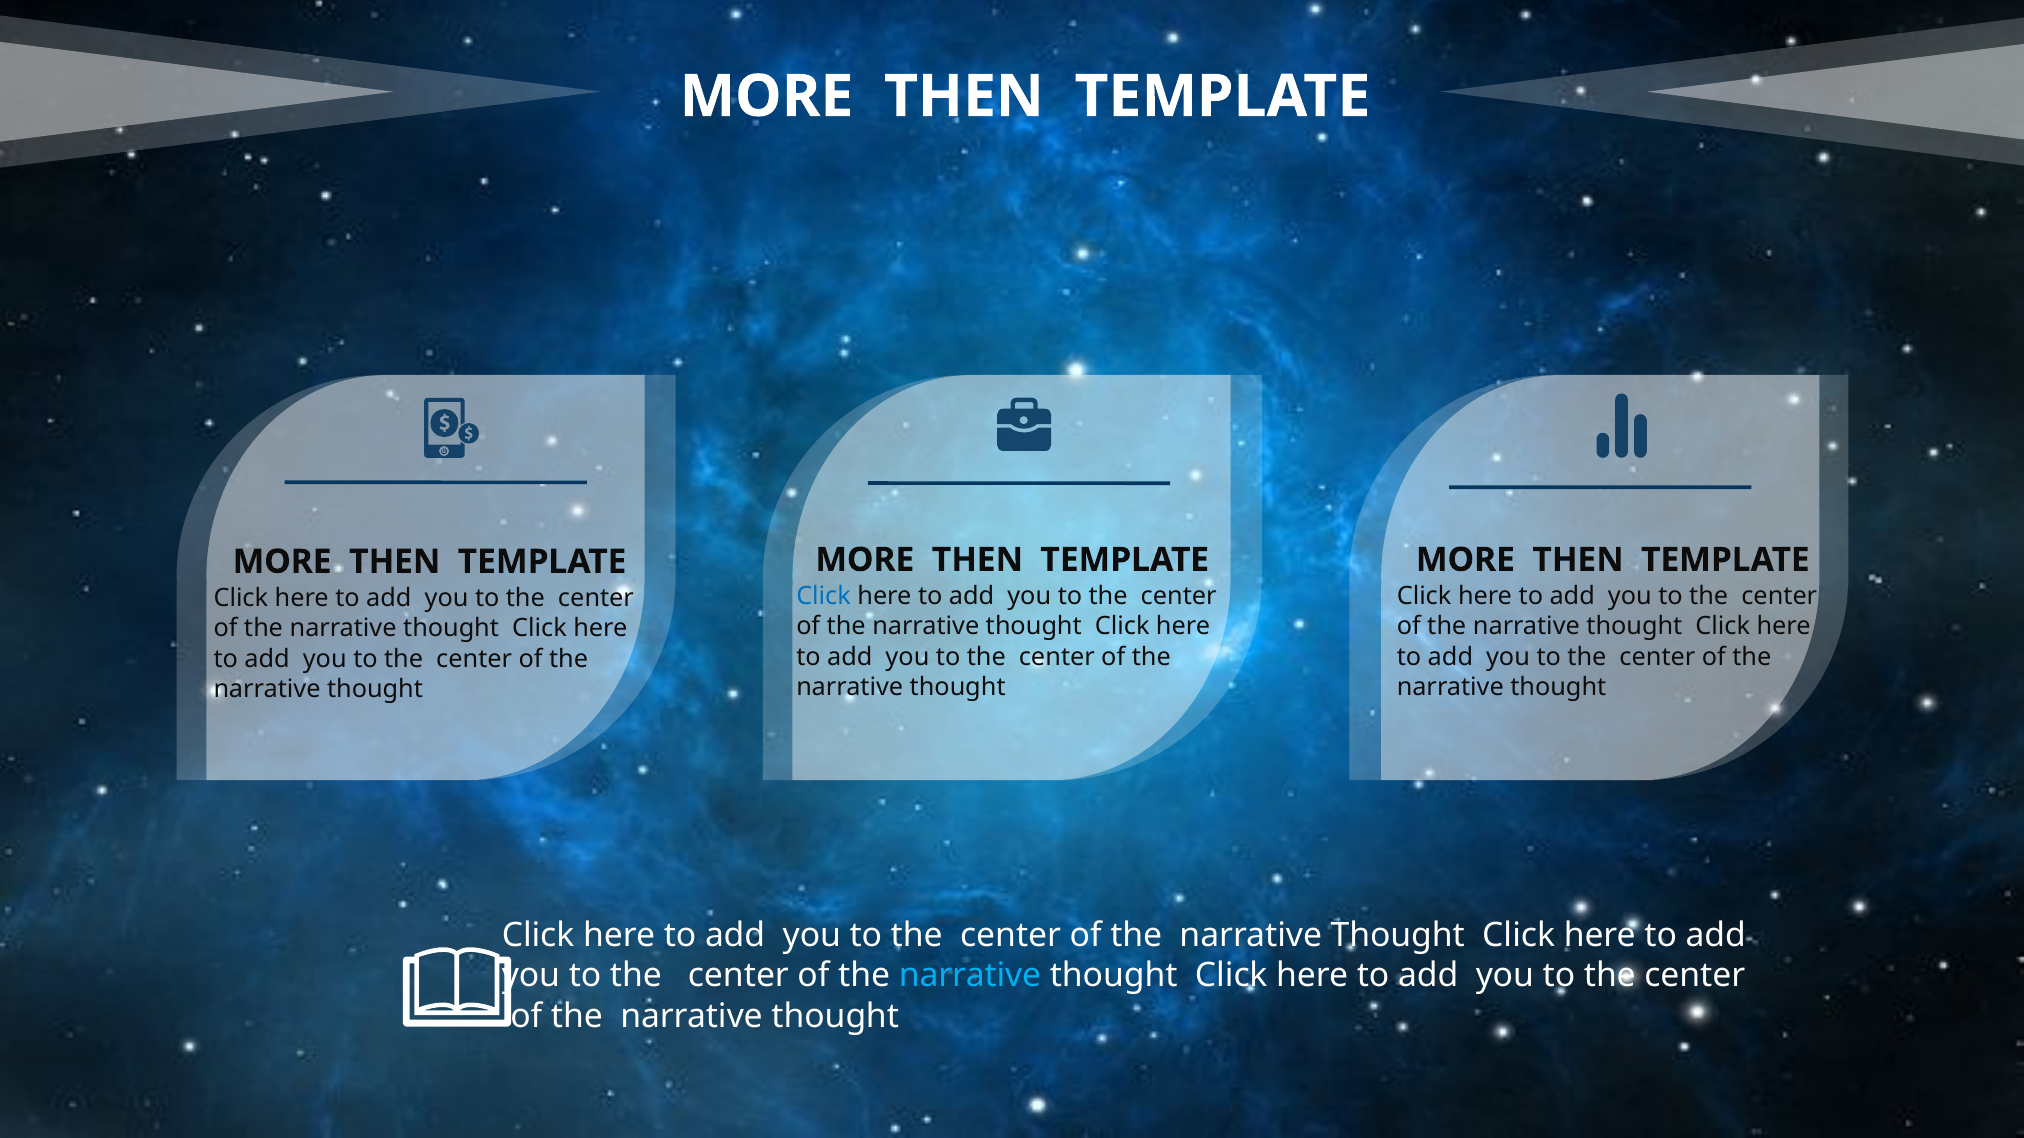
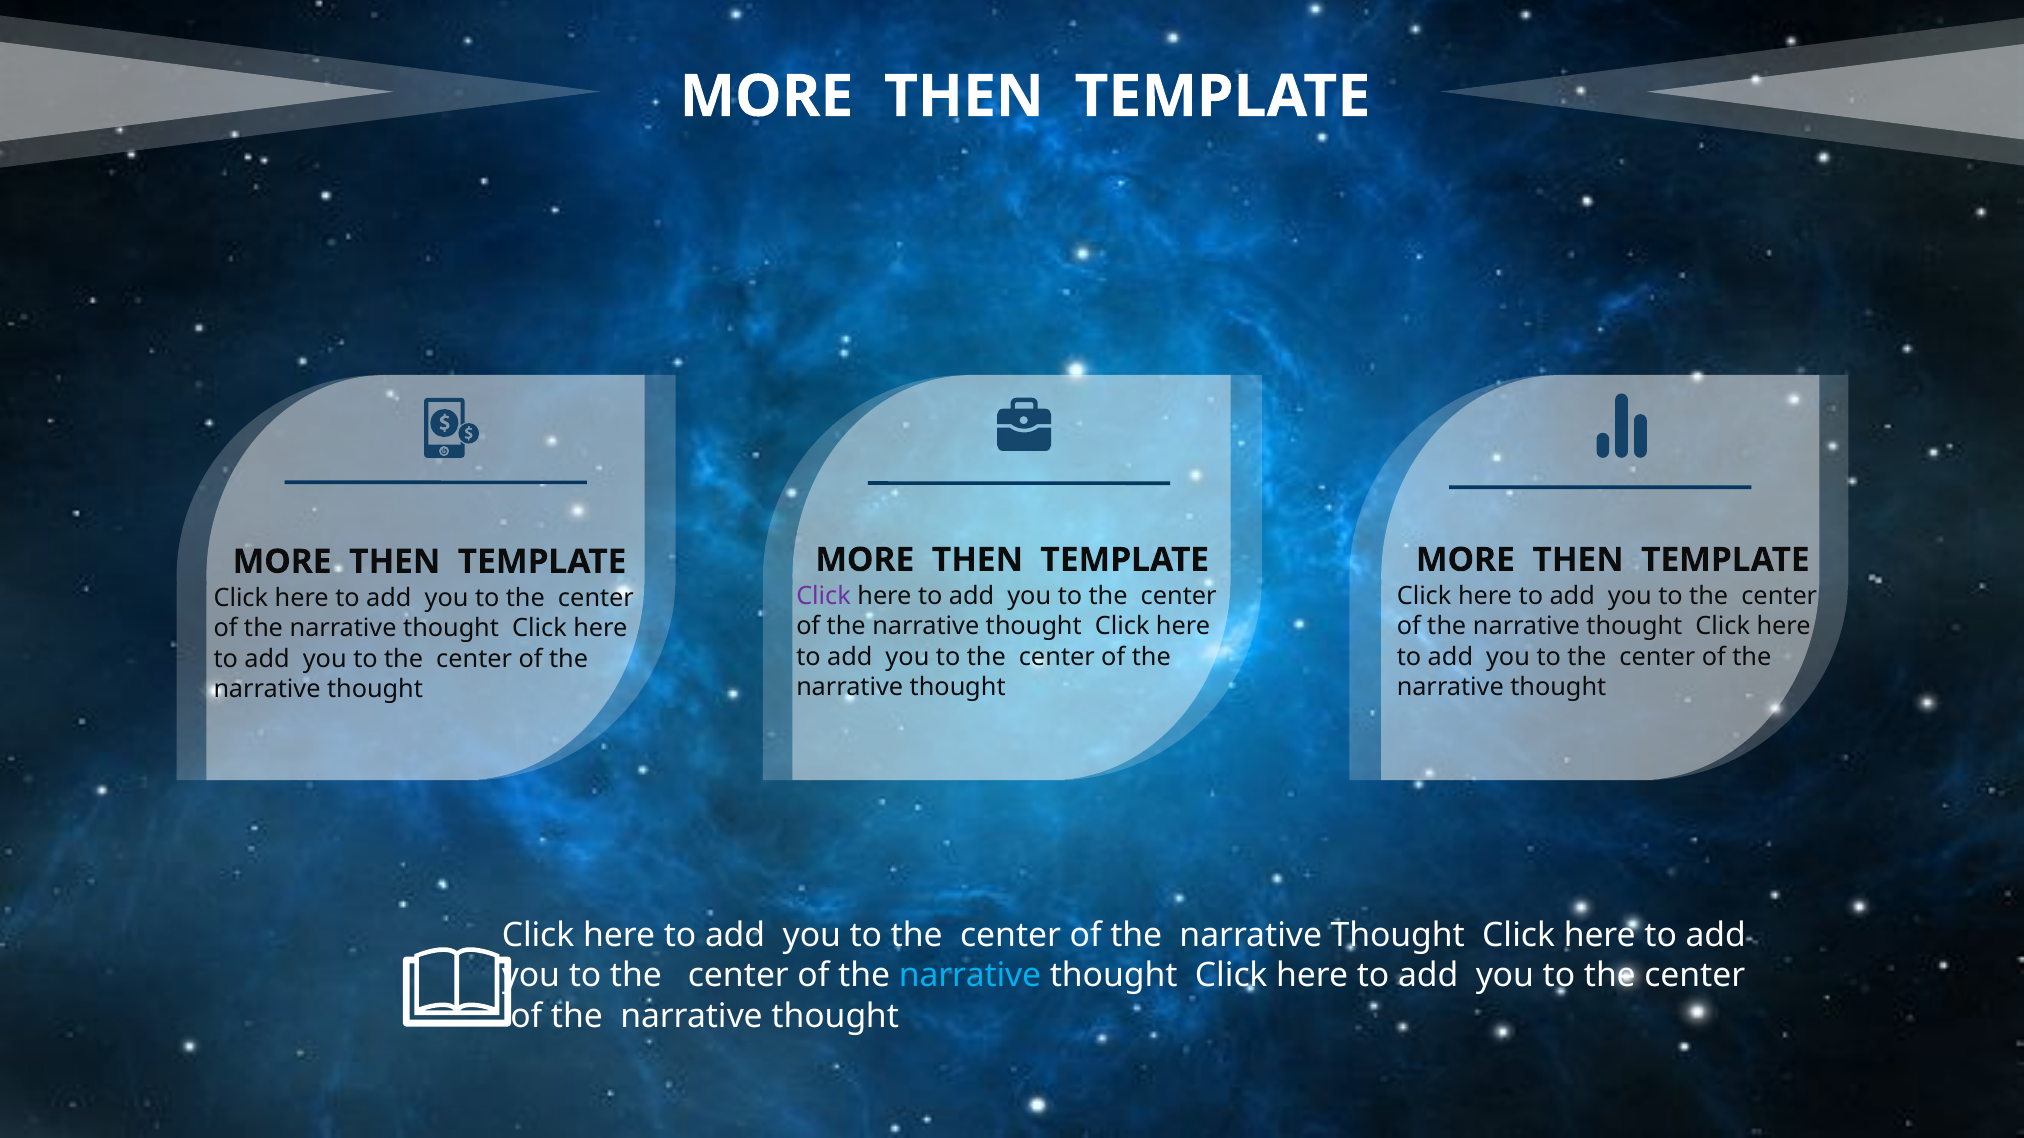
Click colour: blue -> purple (824, 597)
